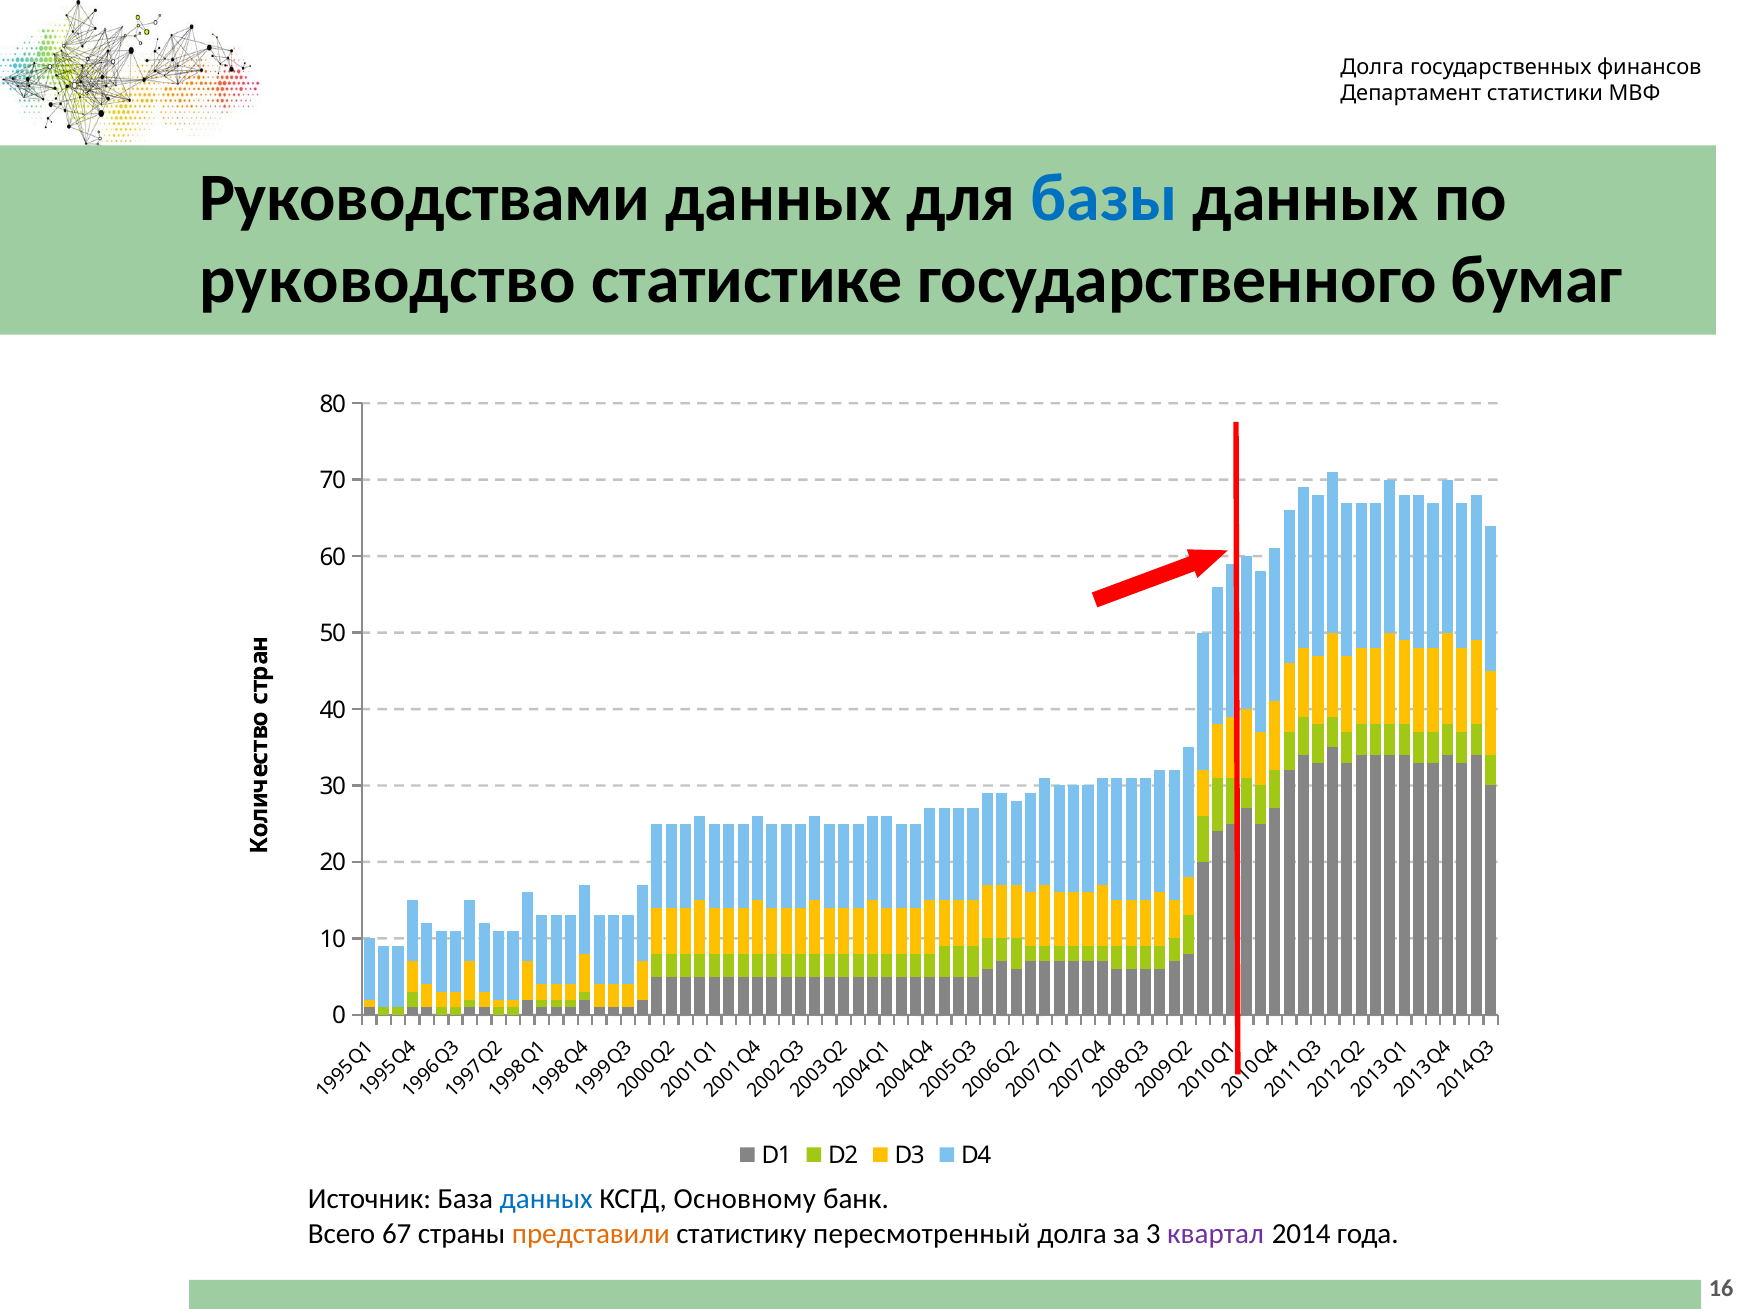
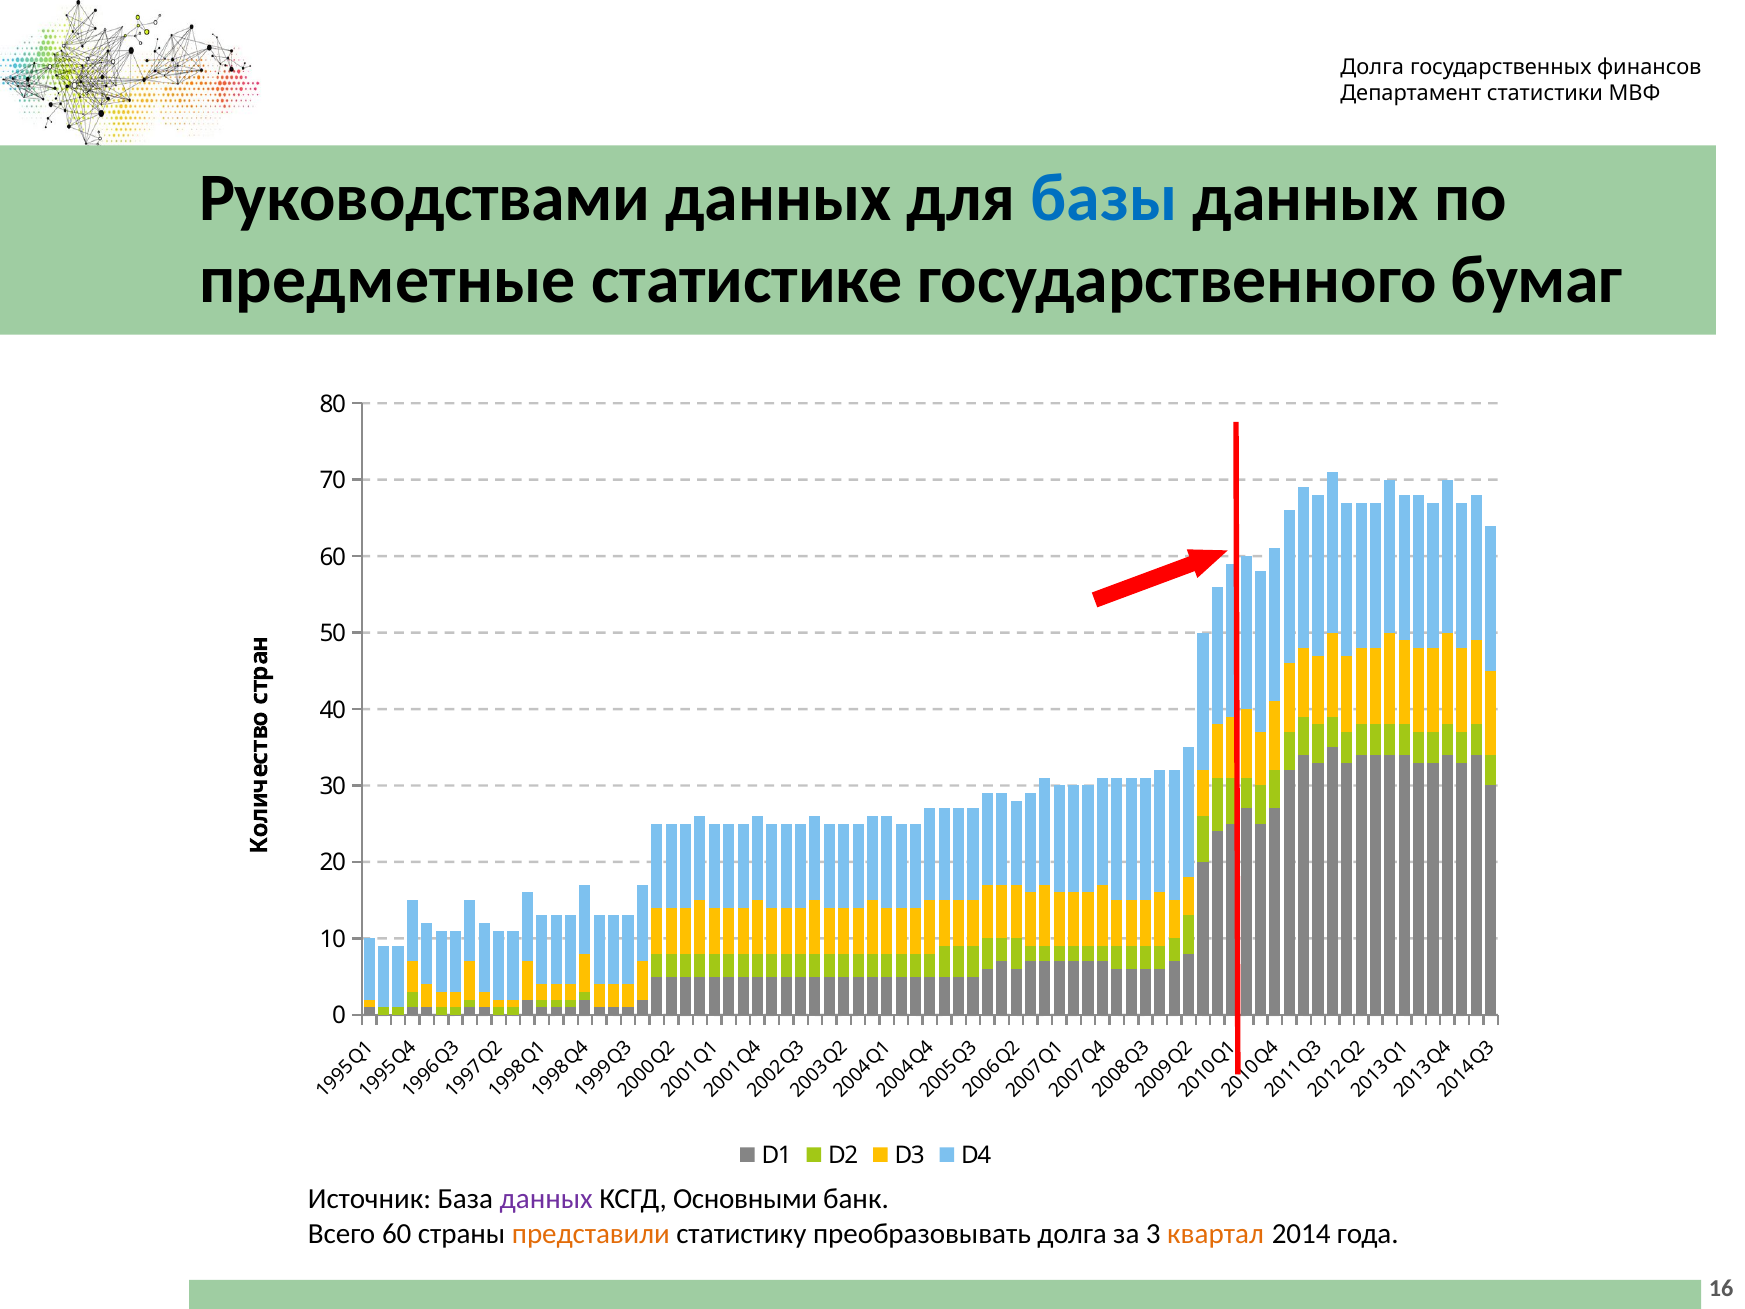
руководство: руководство -> предметные (388, 280)
данных colour: blue -> purple (546, 1199)
Основному: Основному -> Основными (745, 1199)
Всего 67: 67 -> 60 (397, 1234)
пересмотренный: пересмотренный -> преобразовывать (922, 1234)
квартал colour: purple -> orange (1216, 1234)
